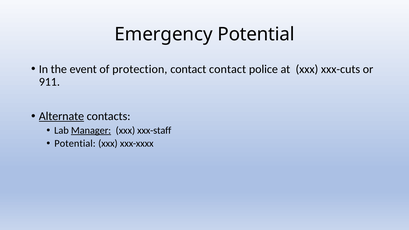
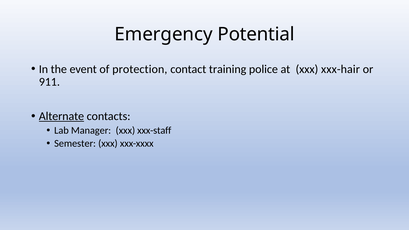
contact contact: contact -> training (228, 69)
xxx-cuts: xxx-cuts -> xxx-hair (340, 69)
Manager underline: present -> none (91, 130)
Potential: Potential -> Semester (75, 144)
